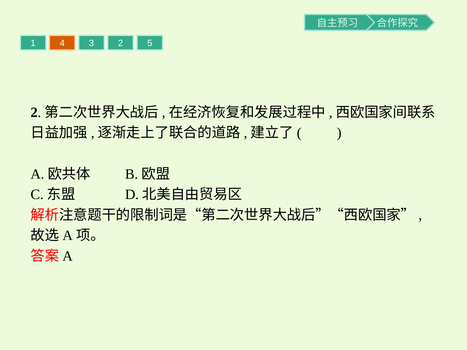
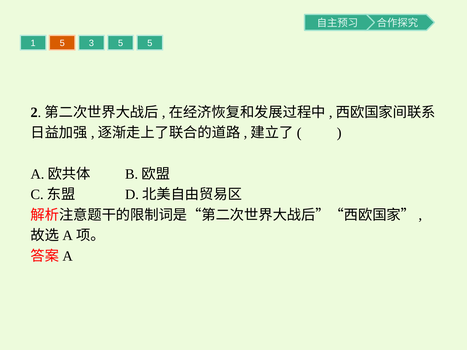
1 4: 4 -> 5 (62, 43)
3 2: 2 -> 5 (121, 43)
